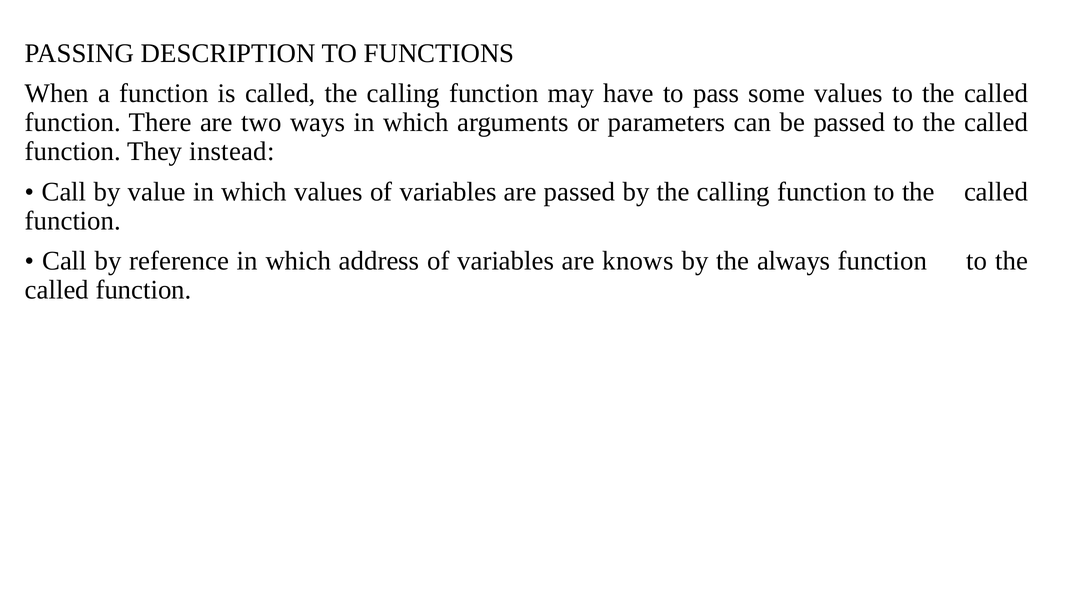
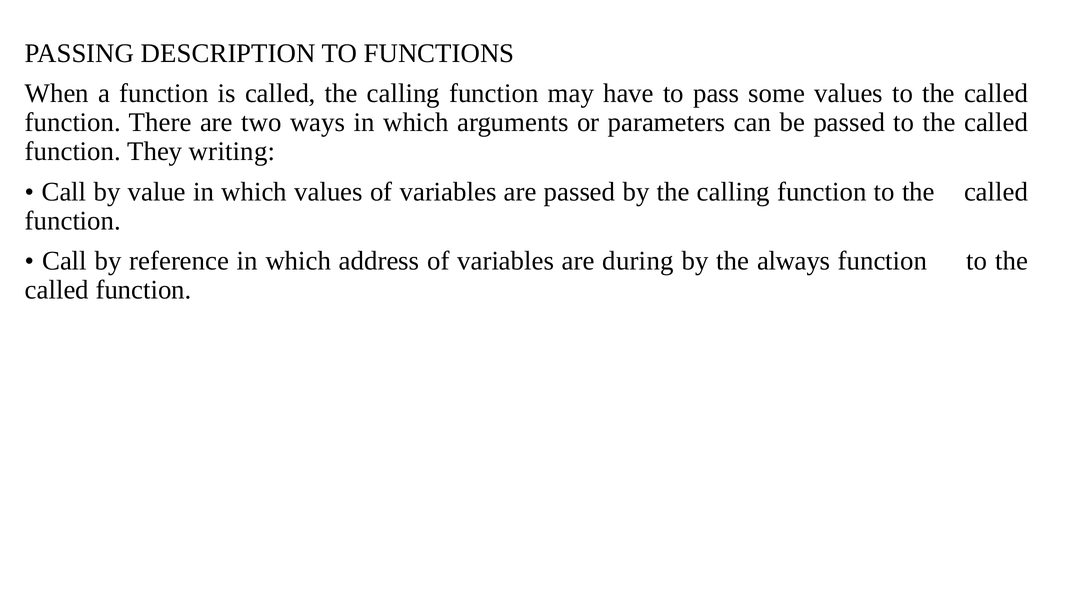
instead: instead -> writing (232, 151)
knows: knows -> during (638, 261)
